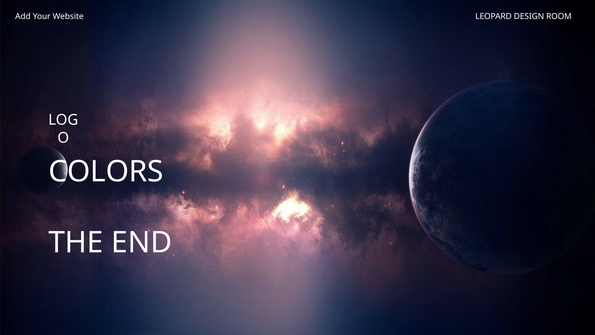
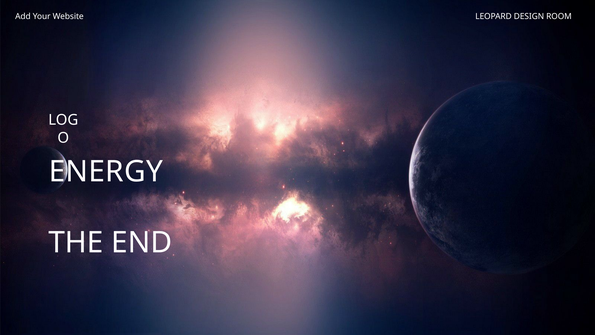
COLORS: COLORS -> ENERGY (106, 171)
